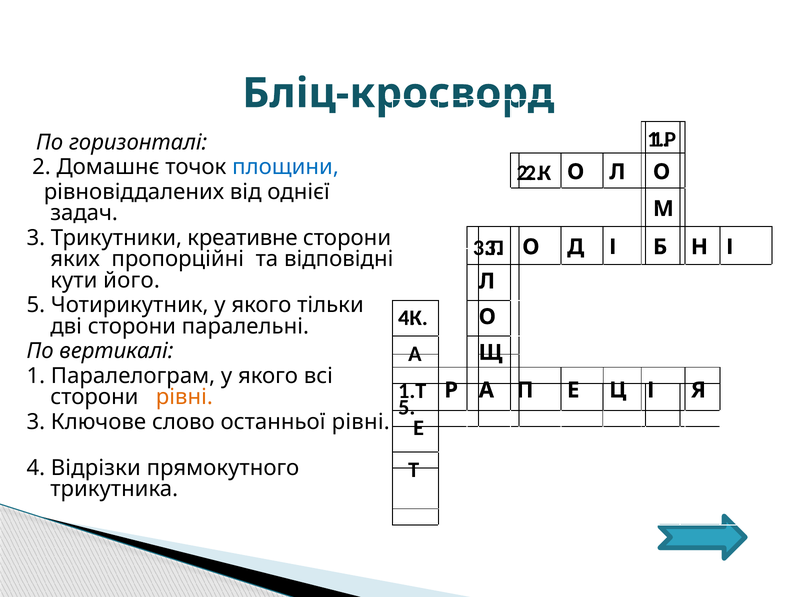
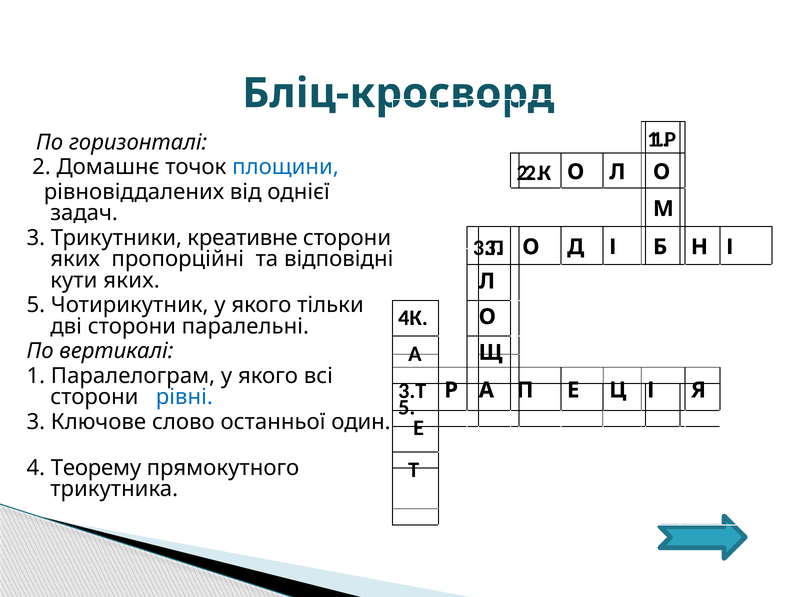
кути його: його -> яких (132, 281)
1.Т: 1.Т -> 3.Т (412, 392)
рівні colour: orange -> blue (184, 398)
останньої рівні: рівні -> один (361, 422)
Відрізки: Відрізки -> Теорему (96, 468)
